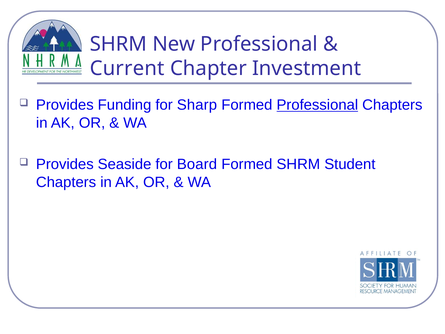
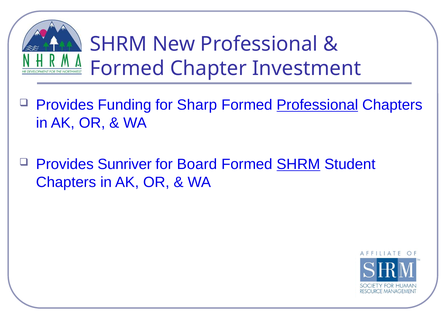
Current: Current -> Formed (127, 69)
Seaside: Seaside -> Sunriver (125, 164)
SHRM underline: none -> present (298, 164)
